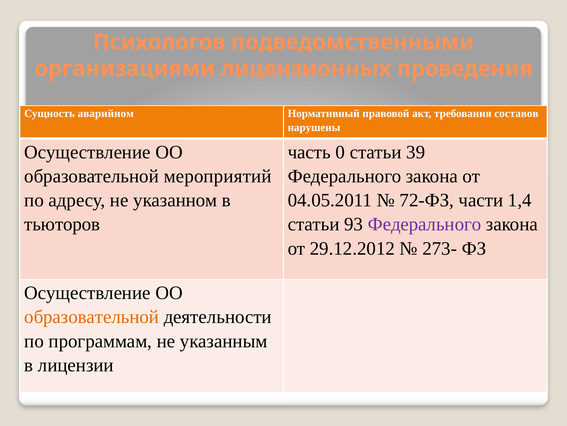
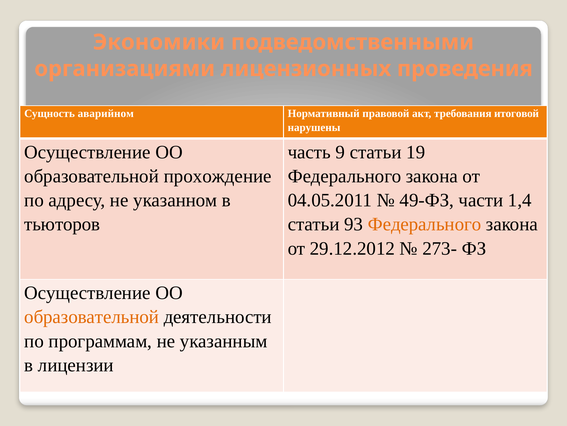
Психологов: Психологов -> Экономики (159, 42)
составов: составов -> итоговой (517, 113)
0: 0 -> 9 (340, 152)
39: 39 -> 19 (416, 152)
мероприятий: мероприятий -> прохождение (218, 176)
72-ФЗ: 72-ФЗ -> 49-ФЗ (427, 200)
Федерального colour: purple -> orange (425, 224)
